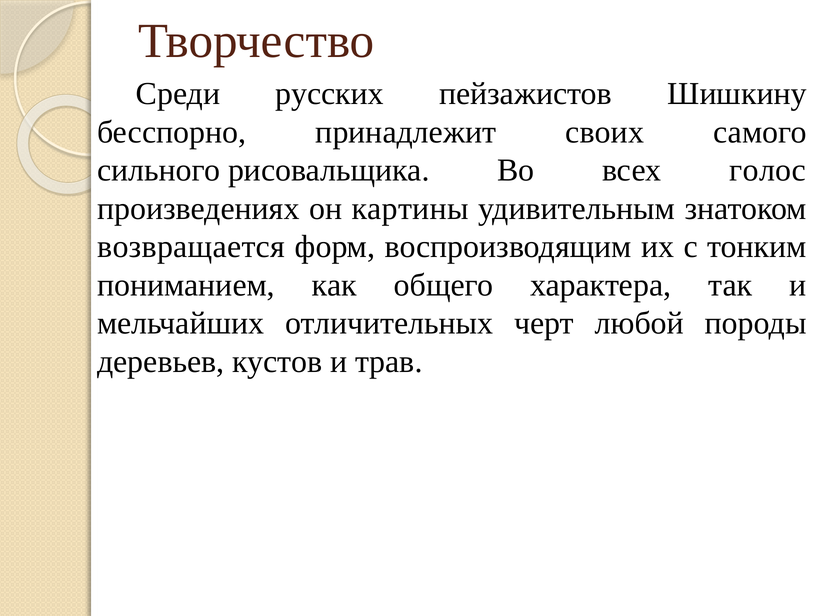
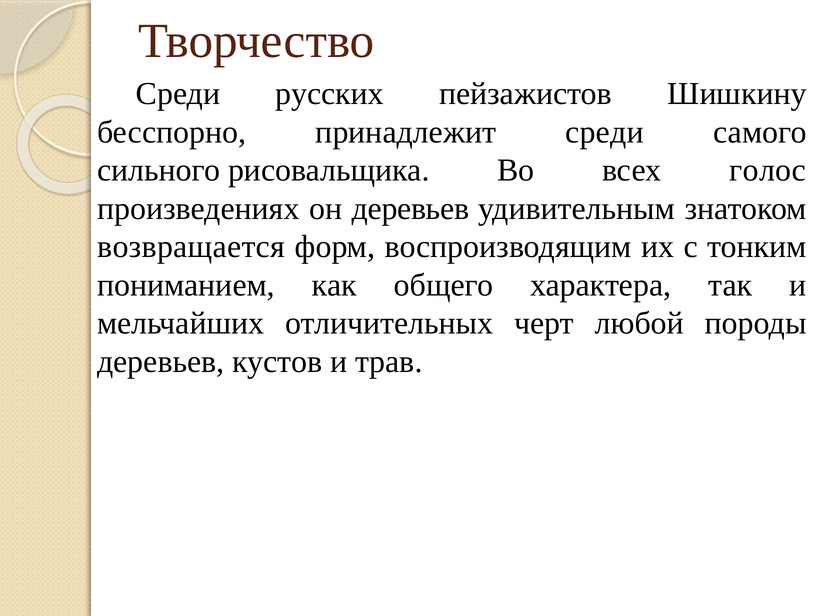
принадлежит своих: своих -> среди (605, 132)
он картины: картины -> деревьев (410, 209)
